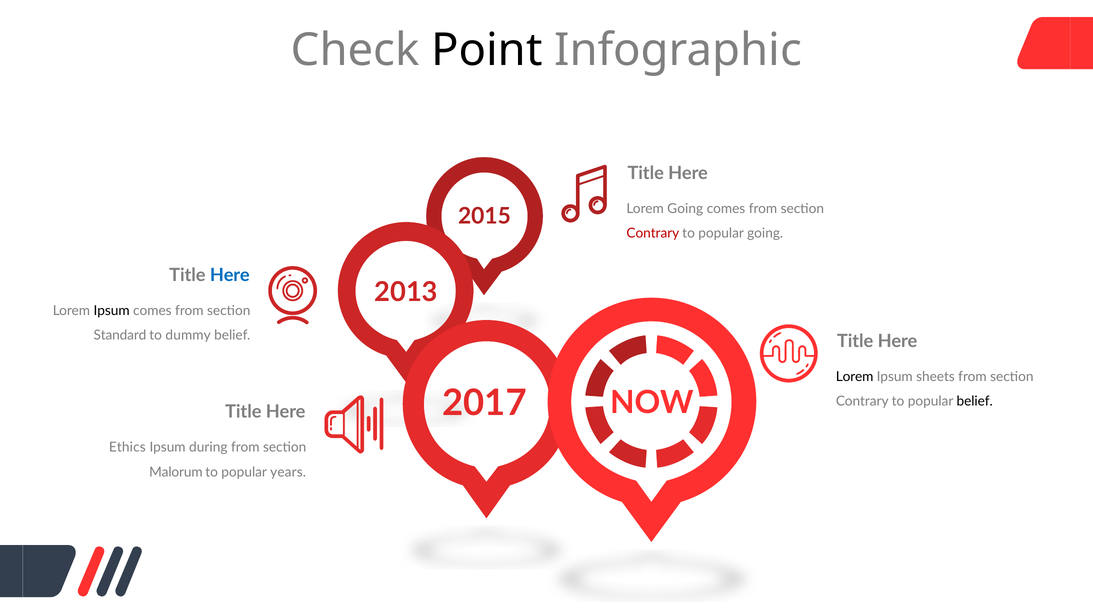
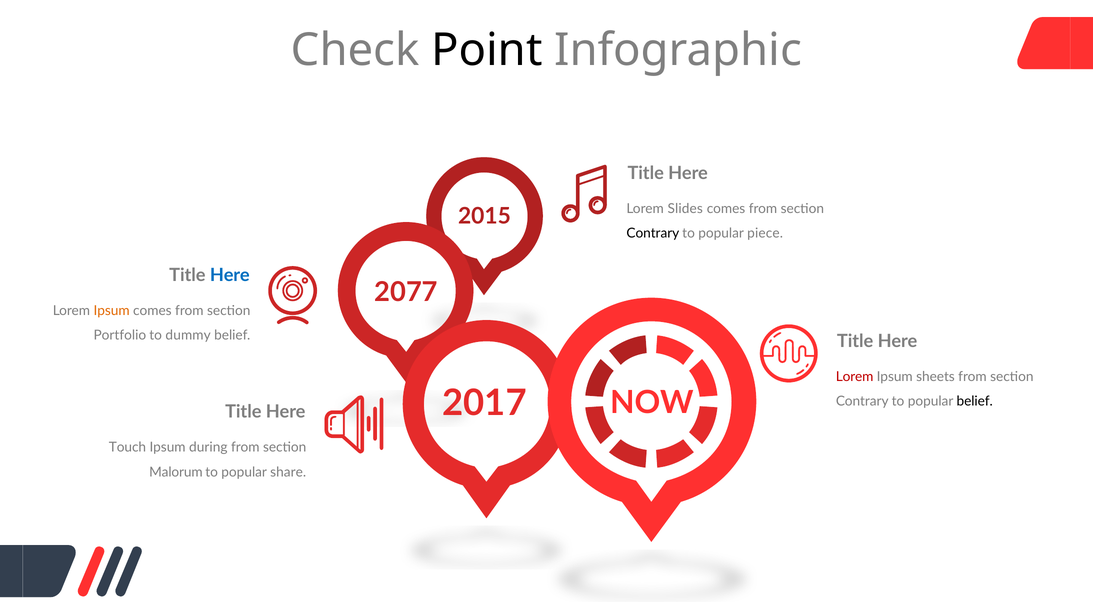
Lorem Going: Going -> Slides (685, 209)
Contrary colour: red -> black (653, 233)
popular going: going -> piece (765, 233)
2013: 2013 -> 2077 (406, 292)
Ipsum colour: black -> orange (112, 311)
Standard: Standard -> Portfolio (120, 335)
Lorem colour: black -> red (855, 377)
Ethics: Ethics -> Touch (127, 447)
years: years -> share (288, 472)
